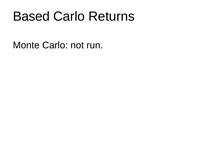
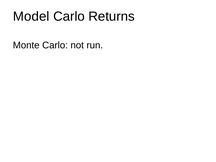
Based: Based -> Model (31, 16)
